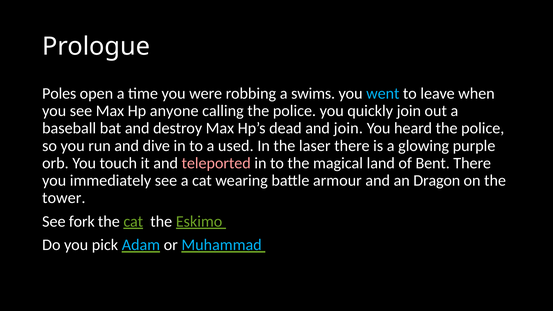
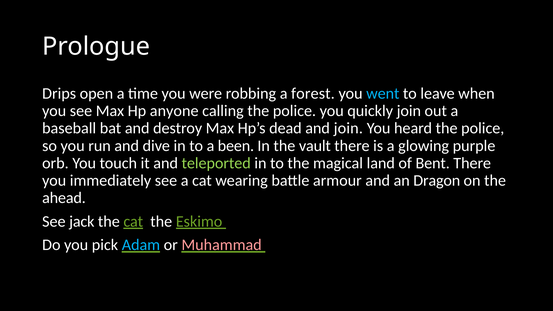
Poles: Poles -> Drips (59, 93)
swims: swims -> forest (313, 93)
used: used -> been (236, 146)
laser: laser -> vault (315, 146)
teleported colour: pink -> light green (216, 163)
tower: tower -> ahead (64, 198)
fork: fork -> jack (82, 221)
Muhammad colour: light blue -> pink (222, 245)
